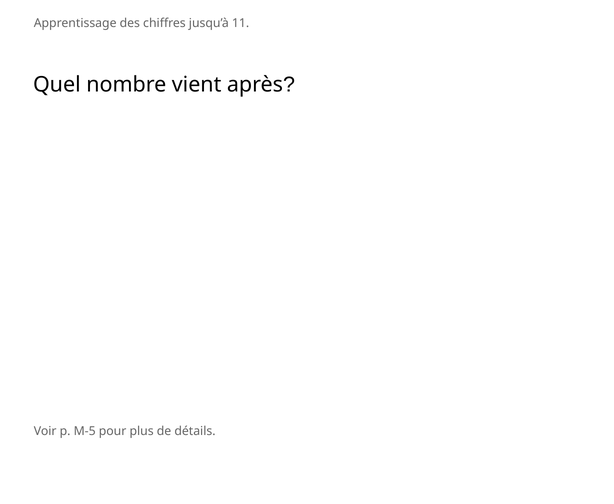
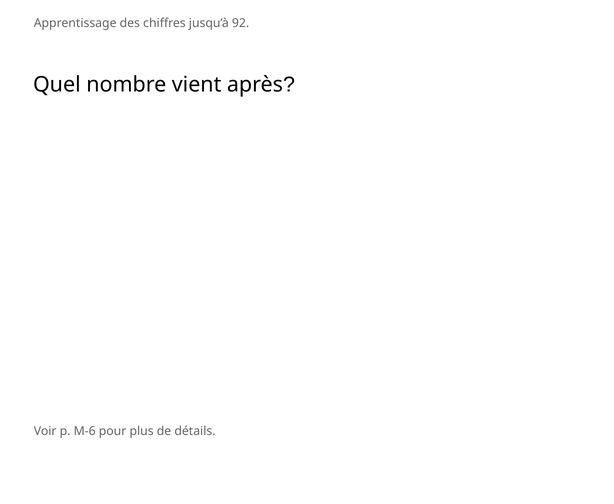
11: 11 -> 92 (241, 23)
M-5: M-5 -> M-6 (85, 431)
